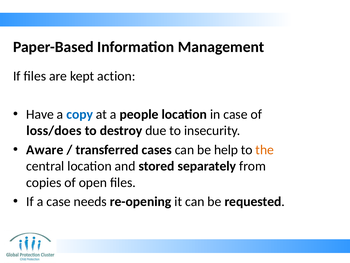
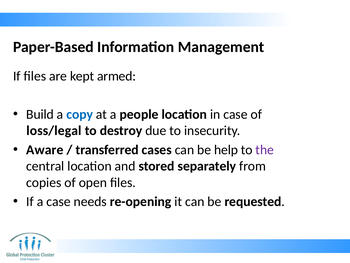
action: action -> armed (117, 76)
Have: Have -> Build (40, 114)
loss/does: loss/does -> loss/legal (54, 130)
the colour: orange -> purple (265, 150)
